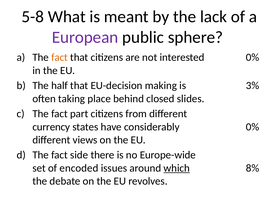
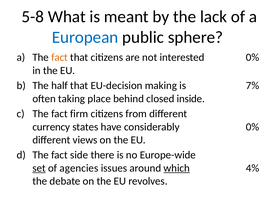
European colour: purple -> blue (85, 37)
3%: 3% -> 7% (253, 86)
slides: slides -> inside (191, 99)
part: part -> firm (79, 114)
set underline: none -> present (39, 168)
encoded: encoded -> agencies (79, 168)
8%: 8% -> 4% (253, 168)
